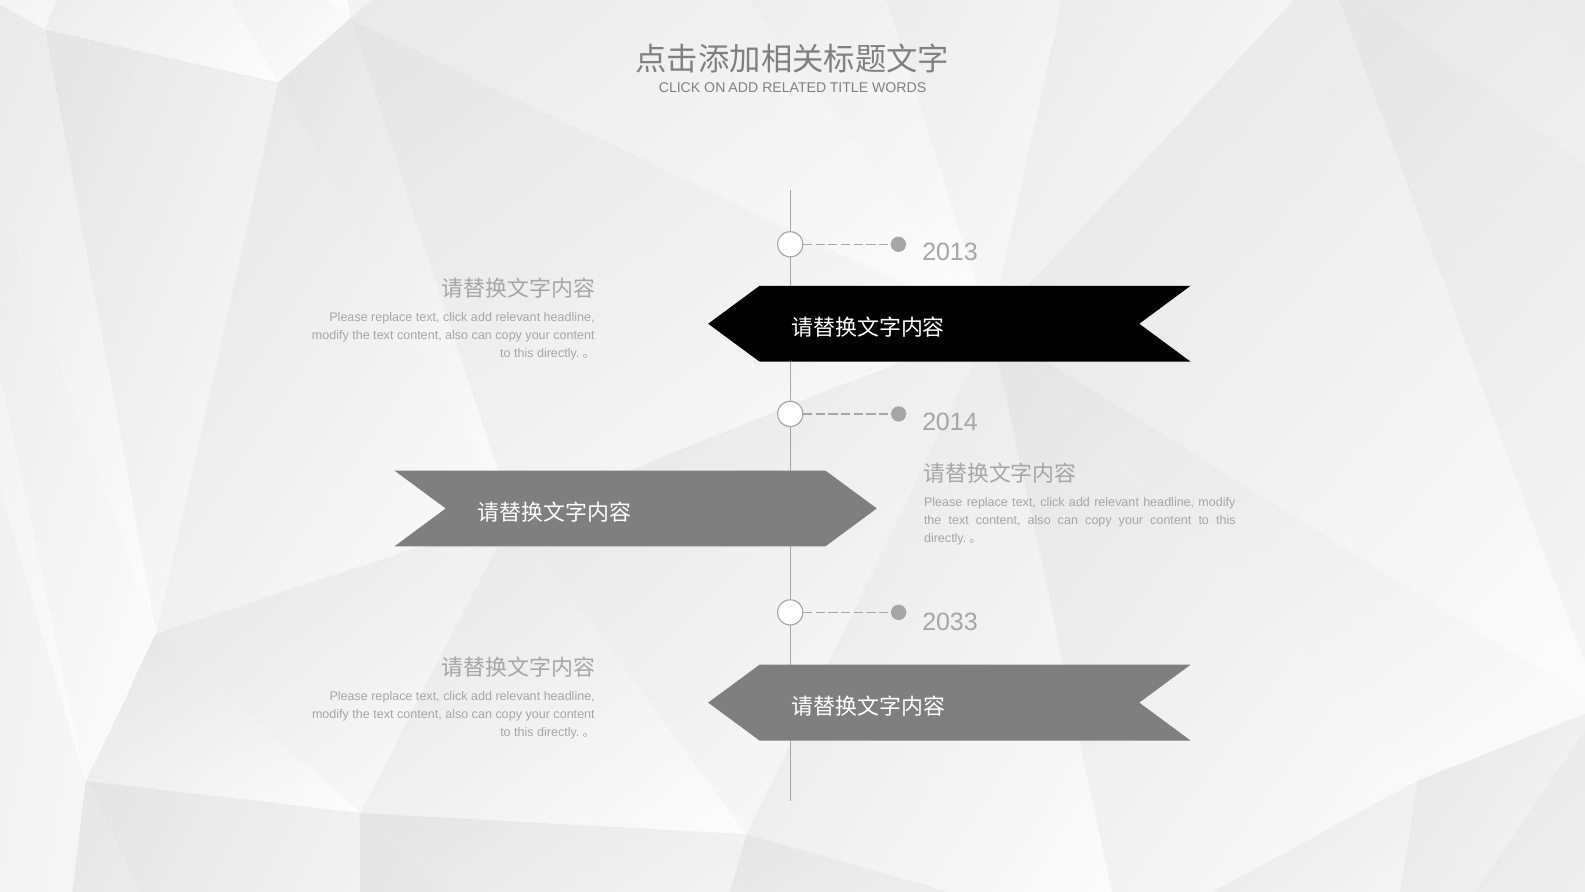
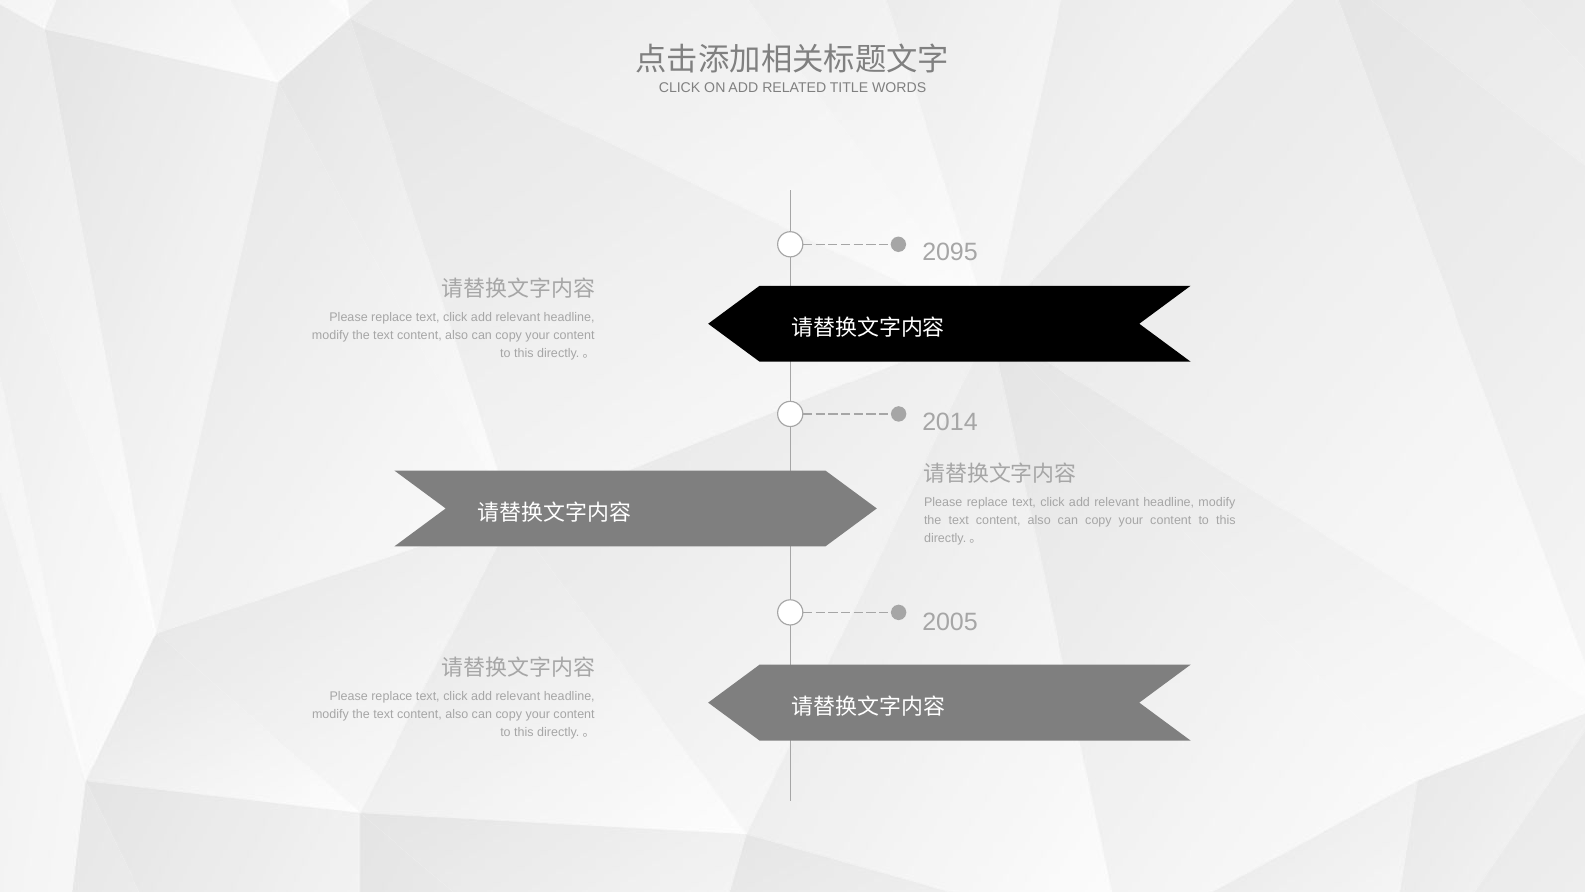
2013: 2013 -> 2095 (950, 252)
2033: 2033 -> 2005 (950, 622)
